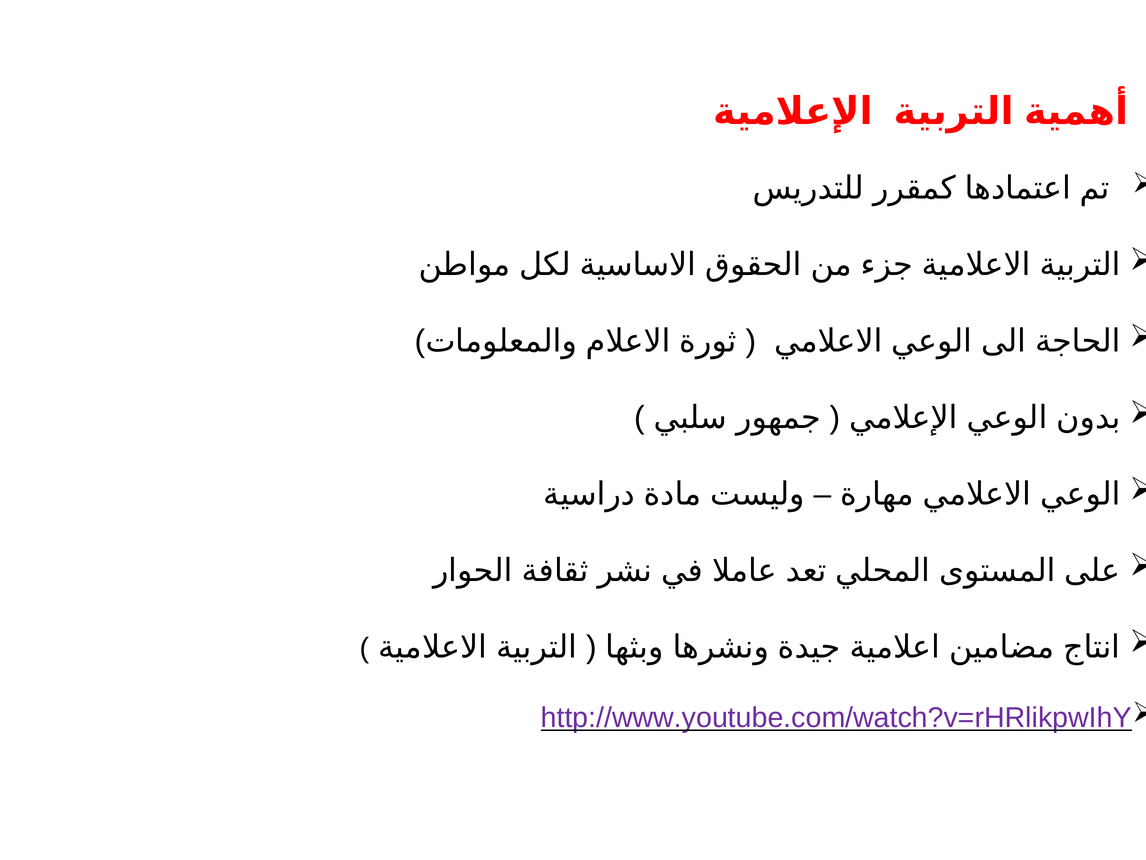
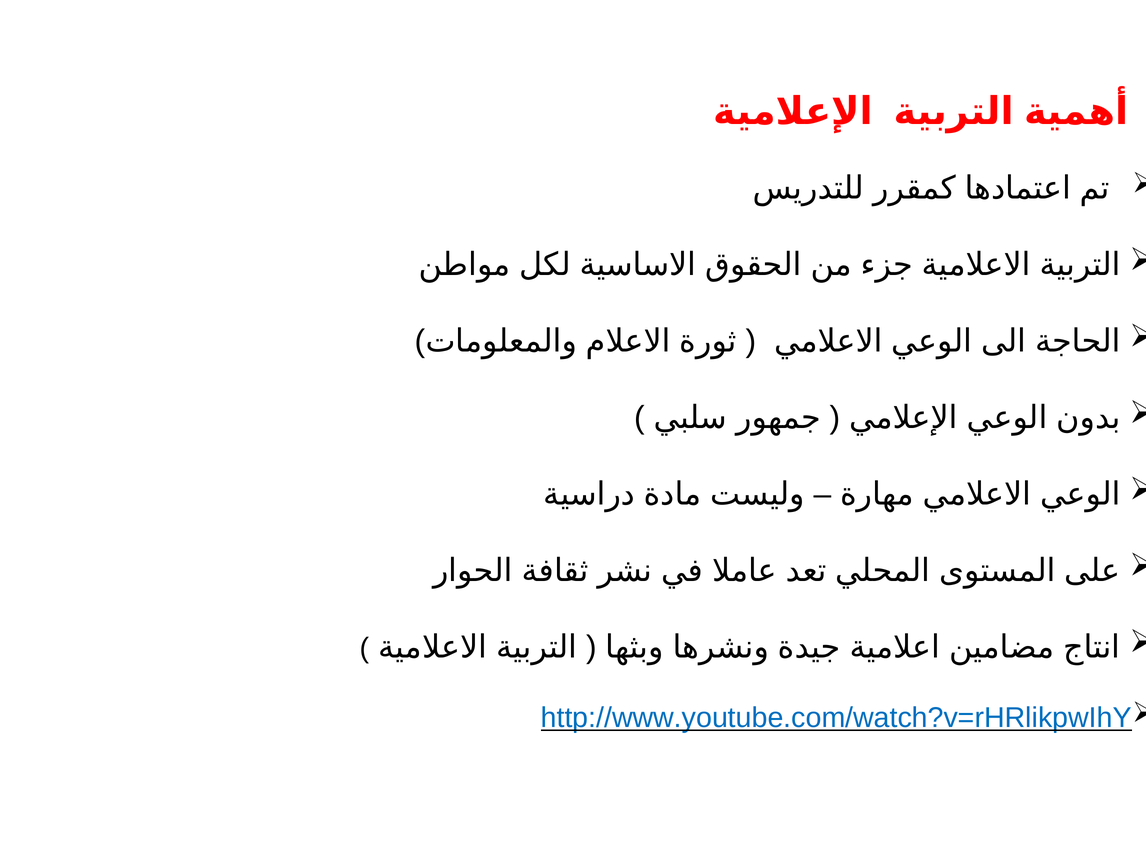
http://www.youtube.com/watch?v=rHRlikpwIhY colour: purple -> blue (836, 717)
